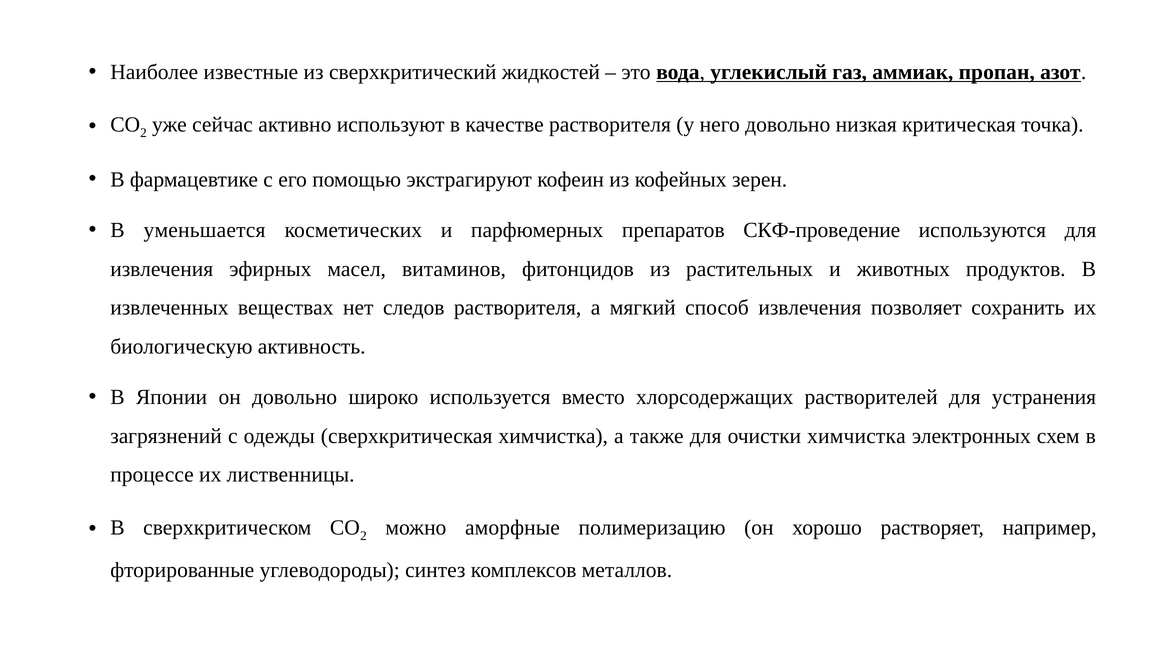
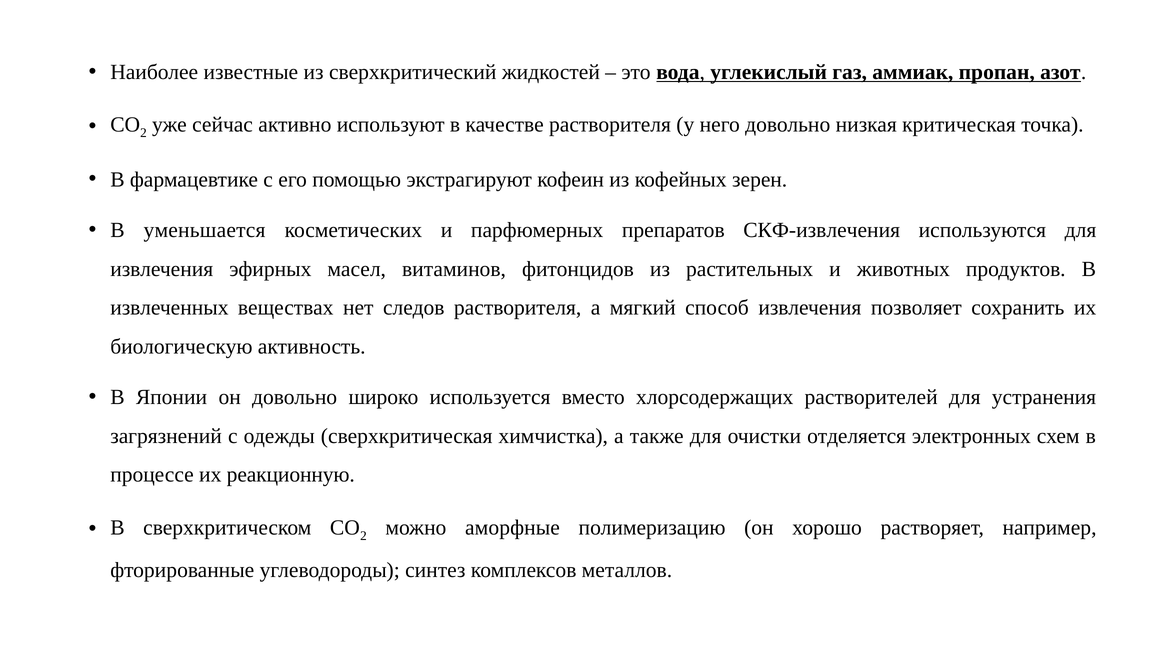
СКФ-проведение: СКФ-проведение -> СКФ-извлечения (822, 230)
очистки химчистка: химчистка -> отделяется (857, 436)
лиственницы: лиственницы -> реакционную (291, 475)
